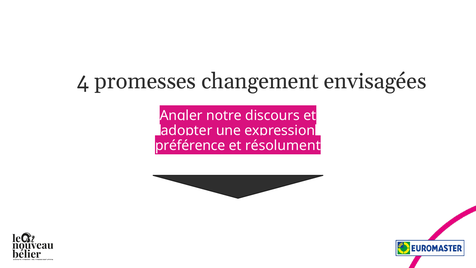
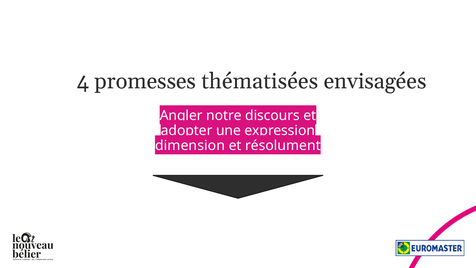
changement: changement -> thématisées (260, 81)
préférence: préférence -> dimension (190, 146)
